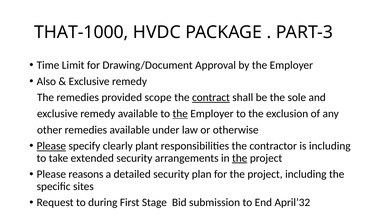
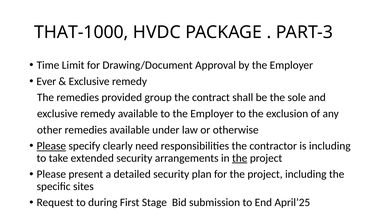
Also: Also -> Ever (46, 81)
scope: scope -> group (158, 98)
contract underline: present -> none (211, 98)
the underline: present -> none (180, 114)
plant: plant -> need (147, 146)
reasons: reasons -> present (86, 174)
April’32: April’32 -> April’25 (292, 203)
